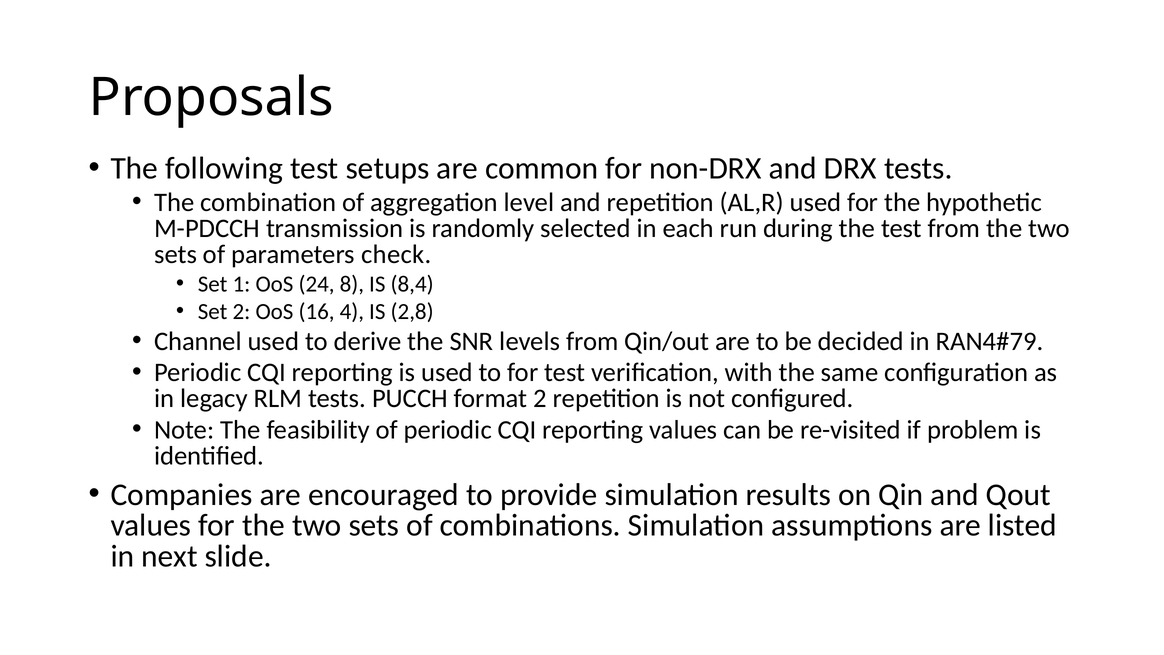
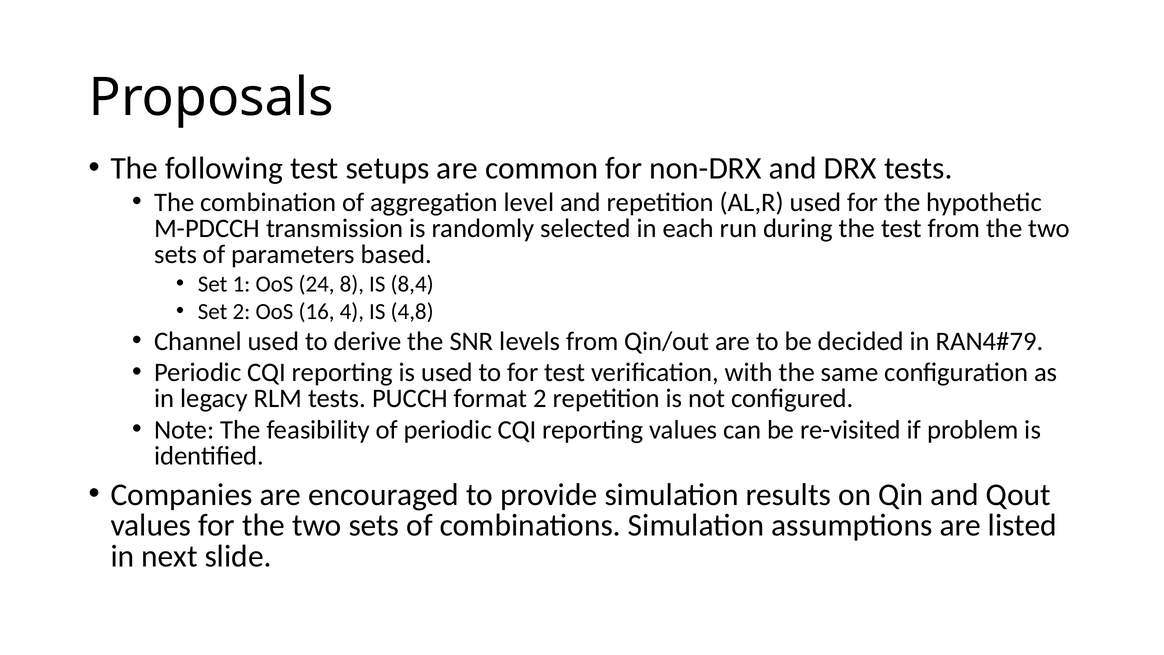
check: check -> based (396, 254)
2,8: 2,8 -> 4,8 (412, 312)
